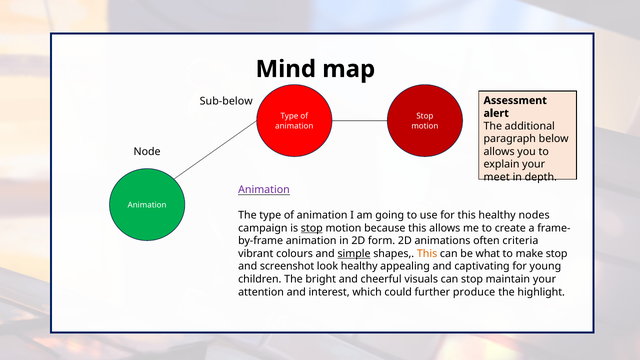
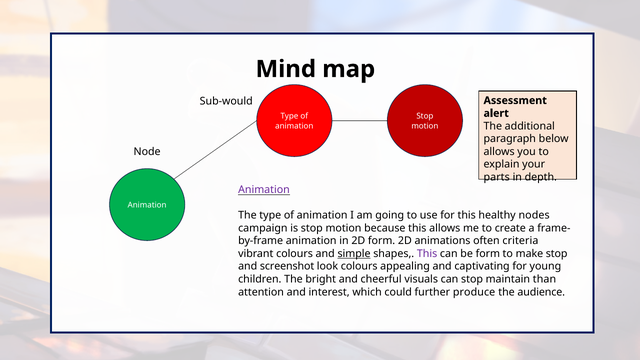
Sub-below: Sub-below -> Sub-would (226, 101)
meet: meet -> parts (497, 177)
stop underline: present -> none (312, 228)
This colour: orange -> purple (427, 254)
be what: what -> form (488, 254)
look healthy: healthy -> colours (359, 266)
maintain your: your -> than (544, 279)
highlight: highlight -> audience (541, 292)
